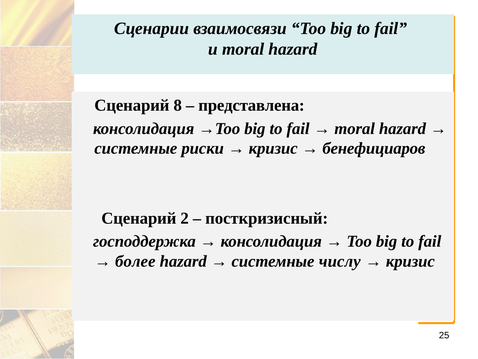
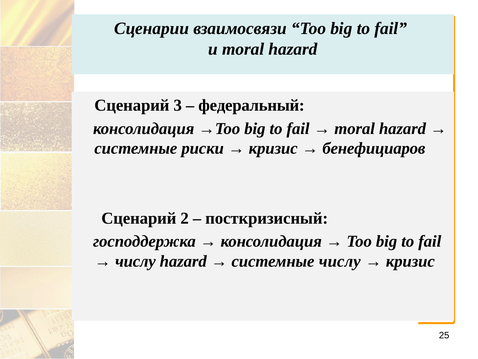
8: 8 -> 3 (178, 105)
представлена: представлена -> федеральный (251, 105)
более: более -> числу (135, 261)
